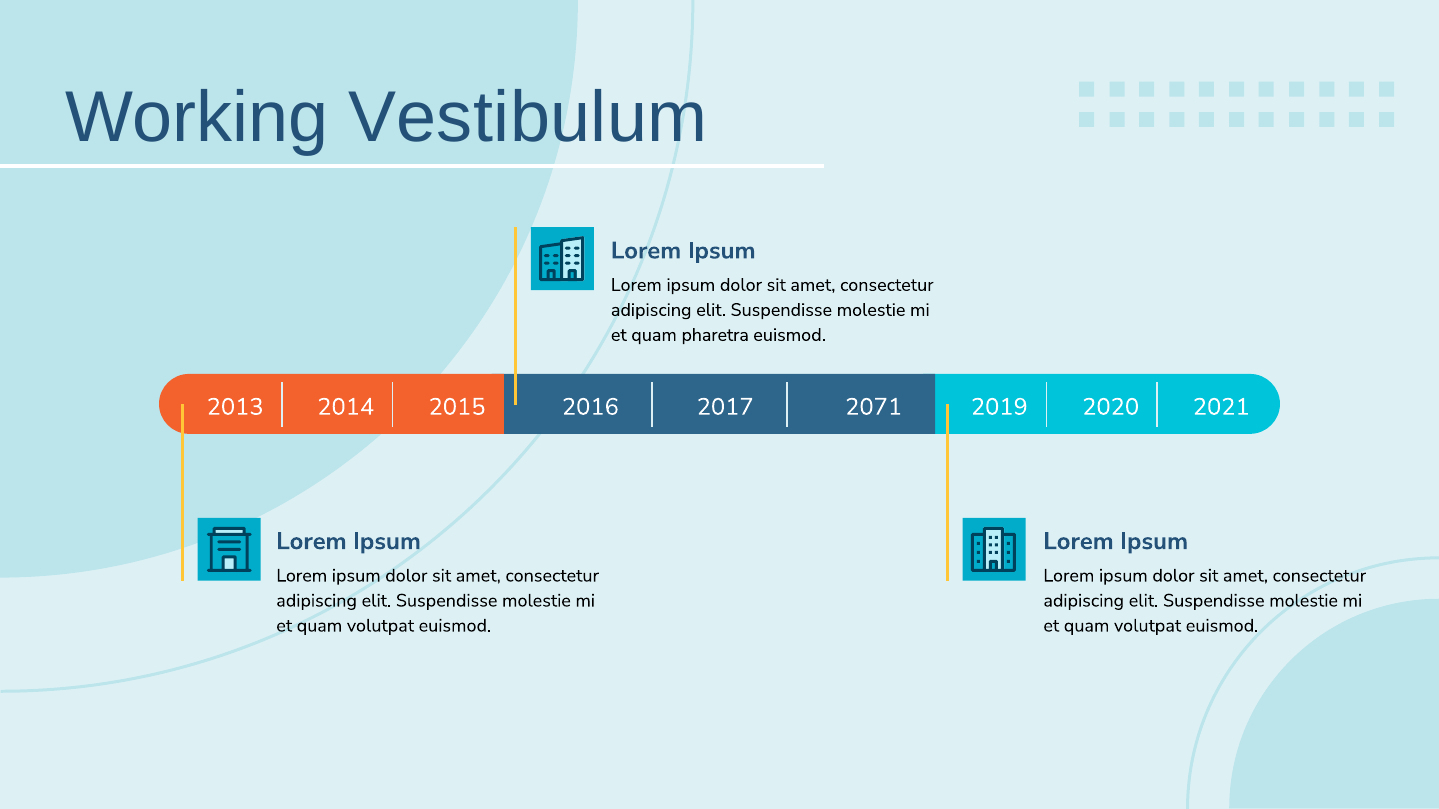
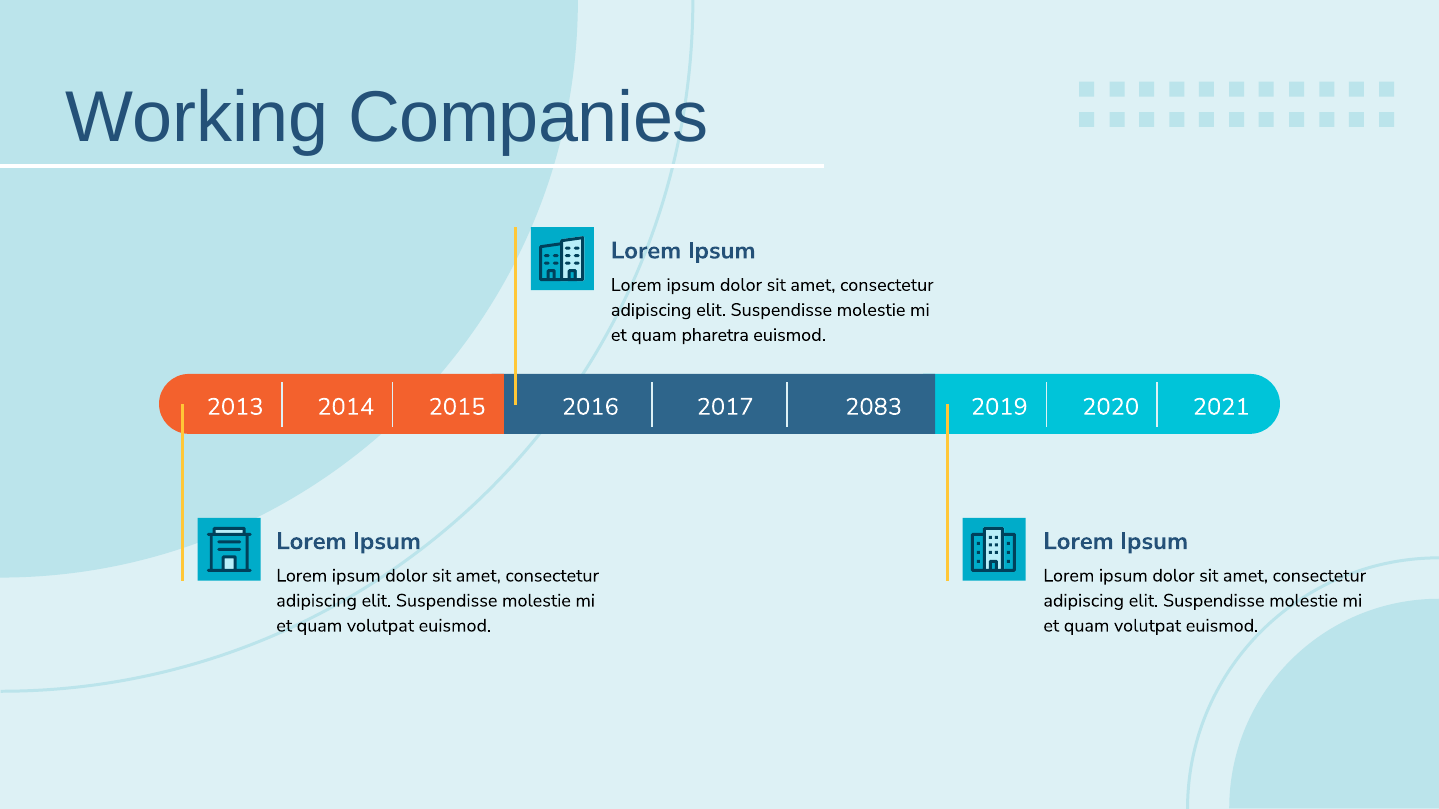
Vestibulum: Vestibulum -> Companies (528, 117)
2071: 2071 -> 2083 (874, 407)
